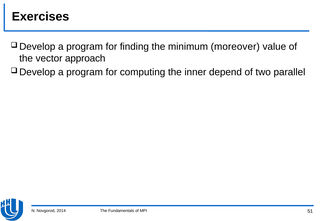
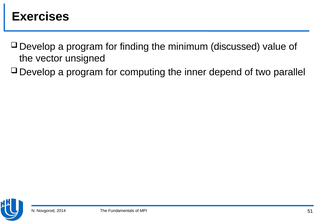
moreover: moreover -> discussed (235, 47)
approach: approach -> unsigned (85, 59)
